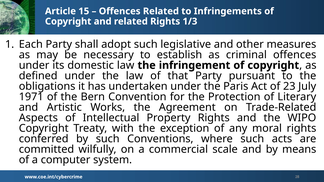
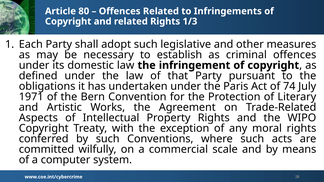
15: 15 -> 80 (84, 11)
23: 23 -> 74 (289, 86)
